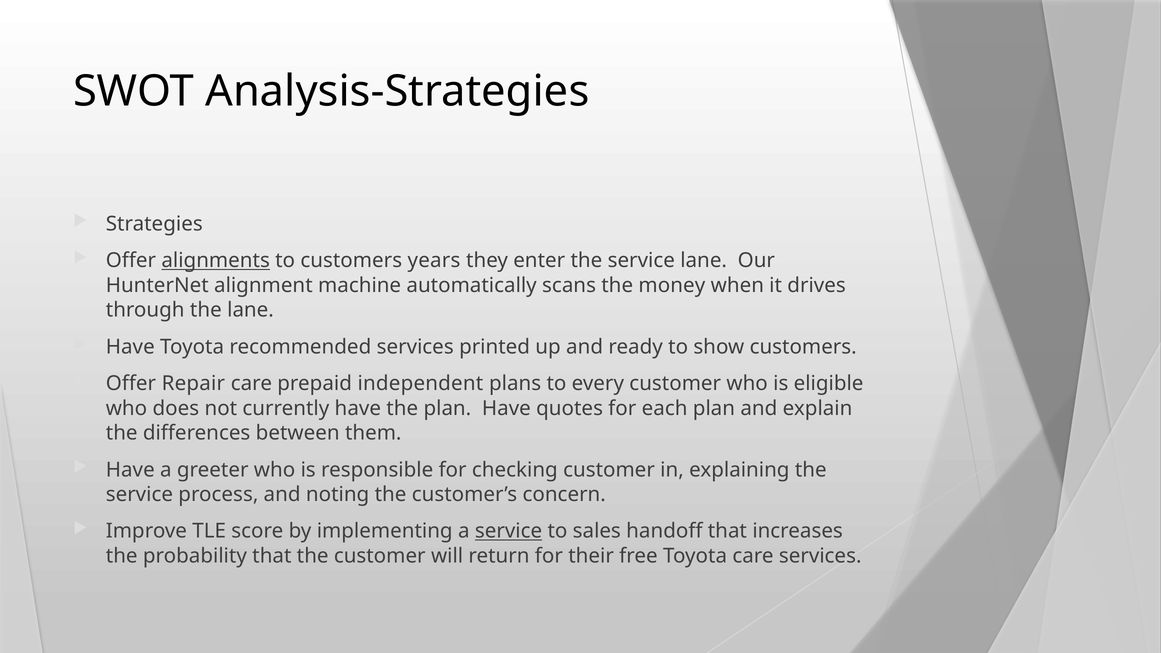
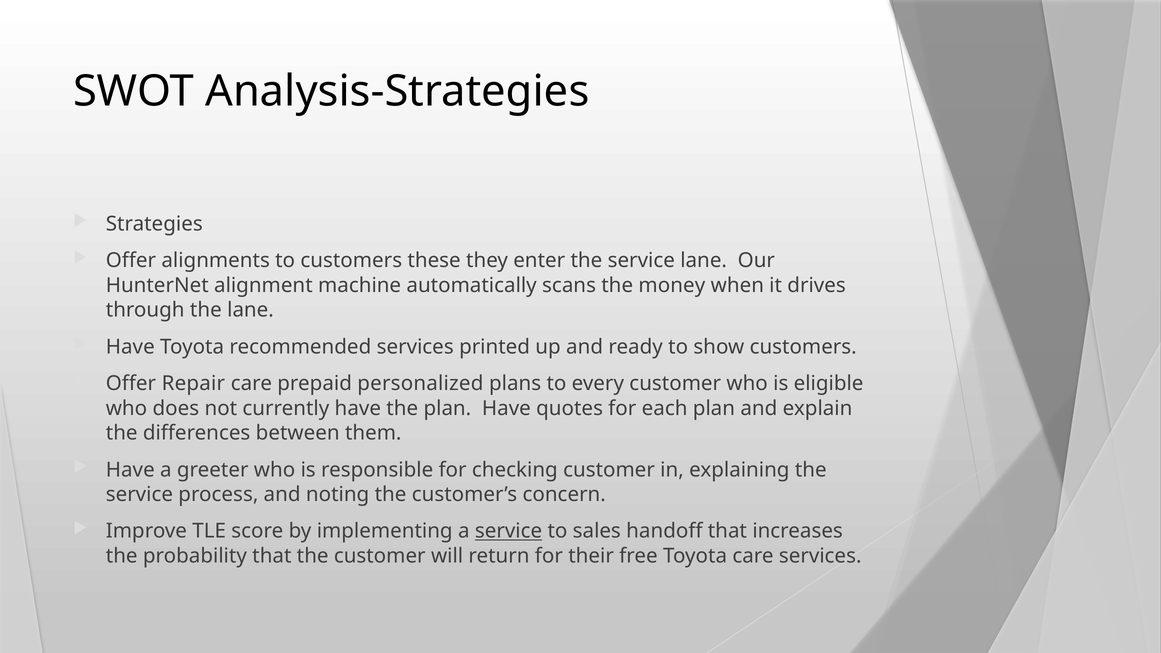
alignments underline: present -> none (216, 261)
years: years -> these (434, 261)
independent: independent -> personalized (420, 384)
